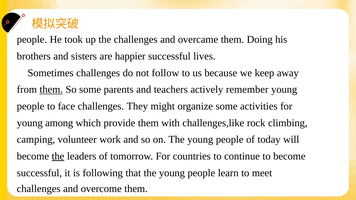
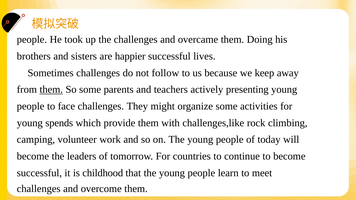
remember: remember -> presenting (247, 90)
among: among -> spends (59, 123)
the underline: present -> none (58, 156)
following: following -> childhood (103, 173)
